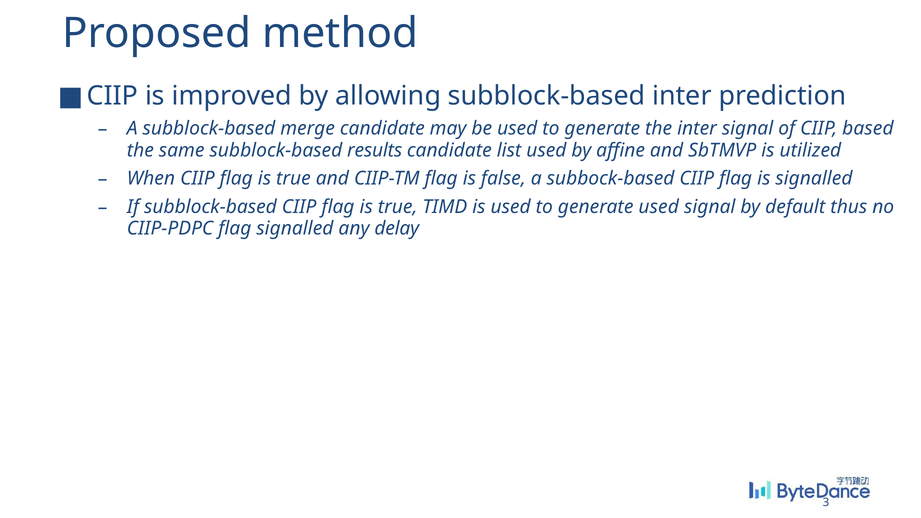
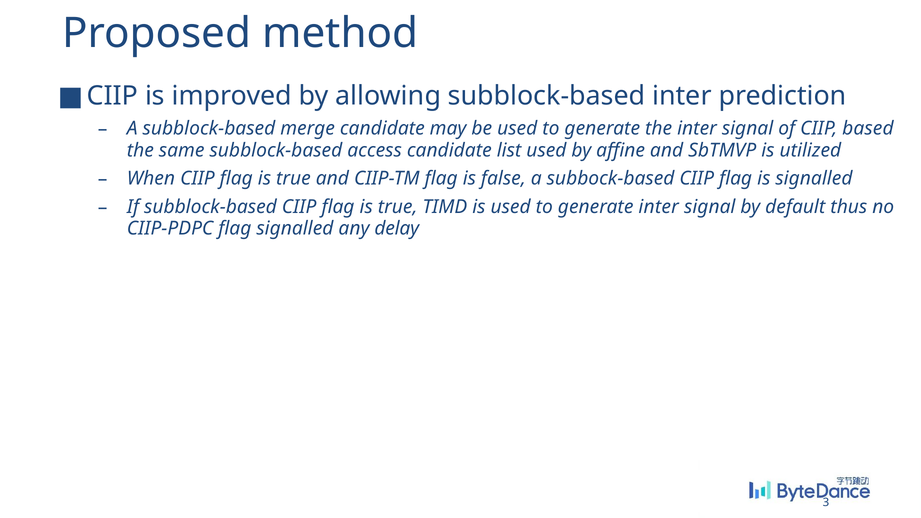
results: results -> access (375, 150)
generate used: used -> inter (659, 207)
